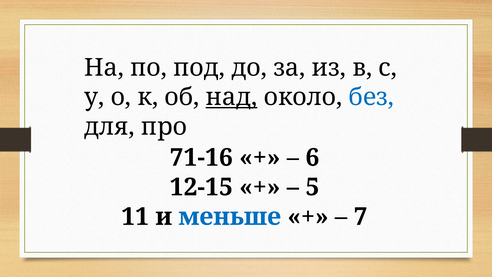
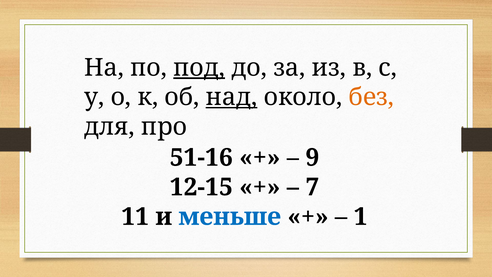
под underline: none -> present (199, 67)
без colour: blue -> orange (371, 97)
71-16: 71-16 -> 51-16 (201, 157)
6: 6 -> 9 (312, 157)
5: 5 -> 7 (312, 187)
7: 7 -> 1 (361, 217)
